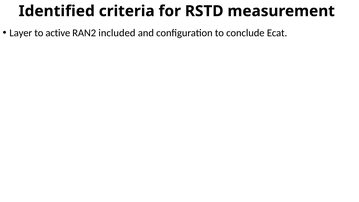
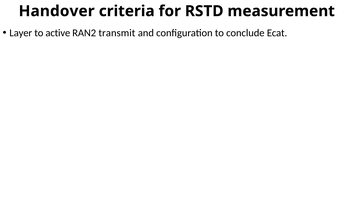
Identified: Identified -> Handover (57, 11)
included: included -> transmit (117, 33)
